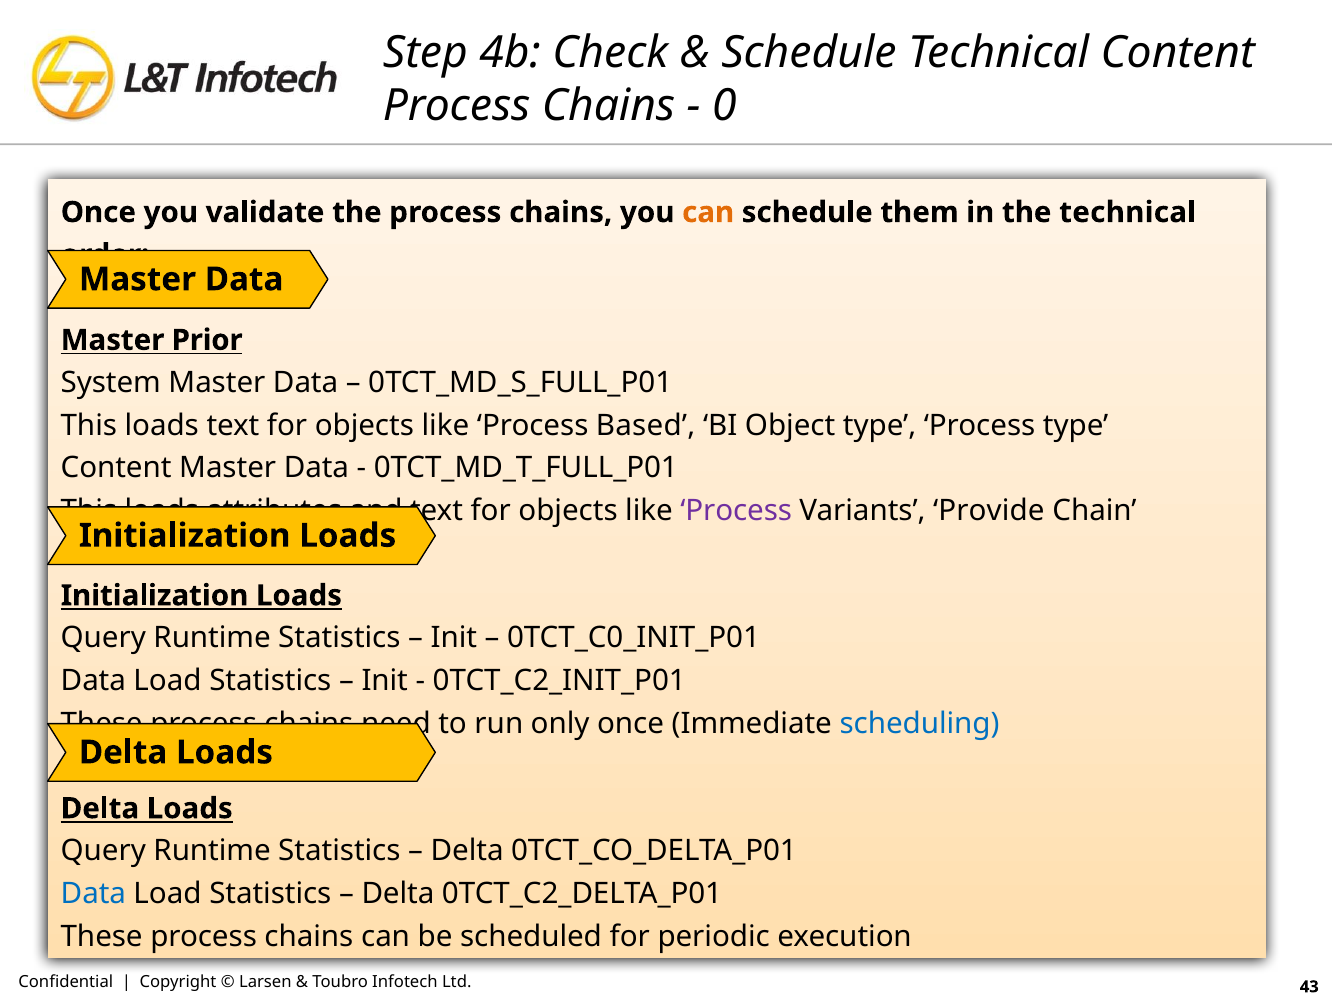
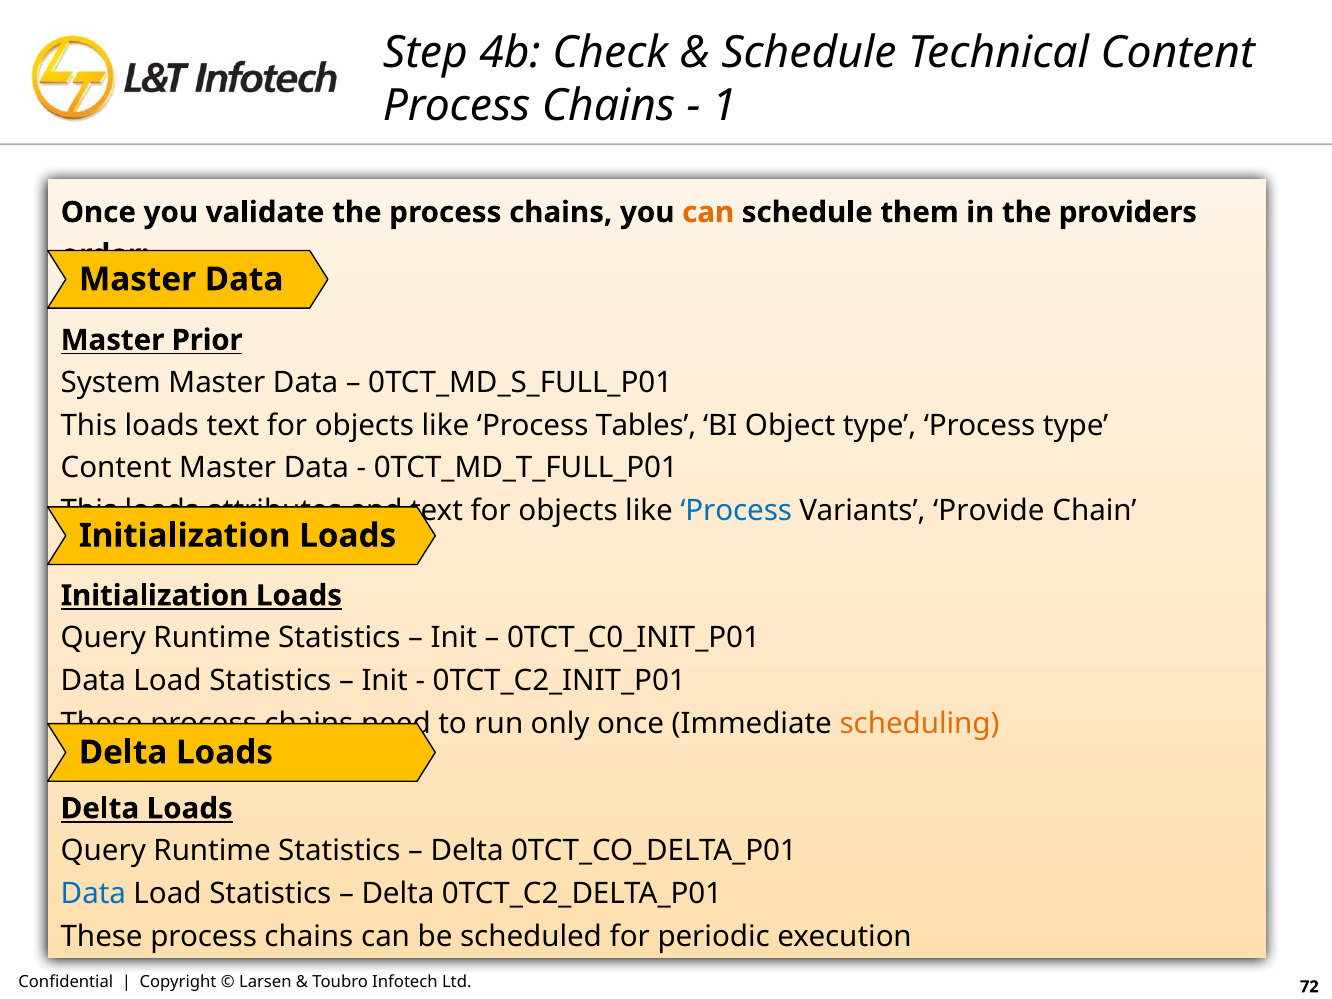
0: 0 -> 1 (724, 106)
the technical: technical -> providers (1128, 212)
Based: Based -> Tables (646, 425)
Process colour: purple -> blue (736, 510)
scheduling colour: blue -> orange (919, 723)
43: 43 -> 72 (1309, 987)
